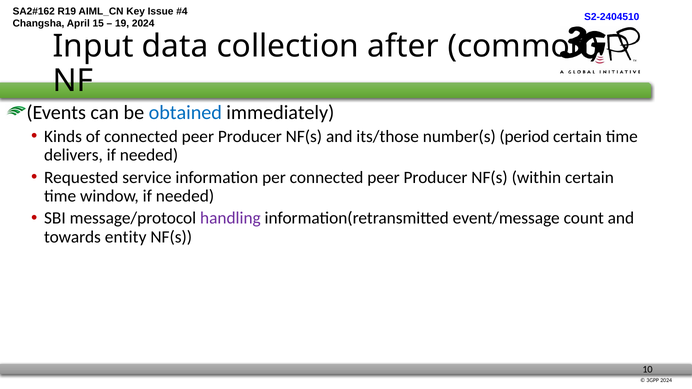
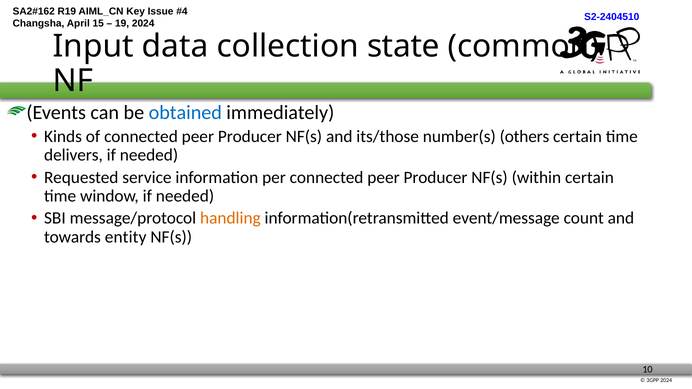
after: after -> state (403, 47)
period: period -> others (525, 136)
handling colour: purple -> orange (230, 218)
